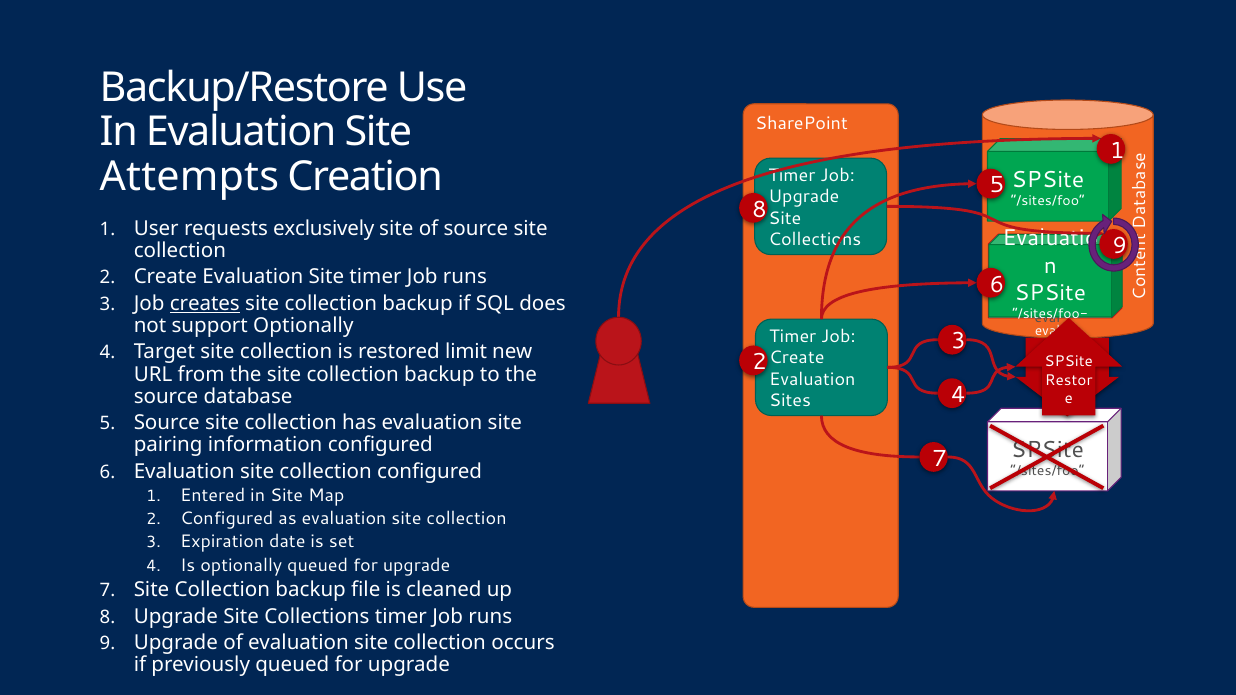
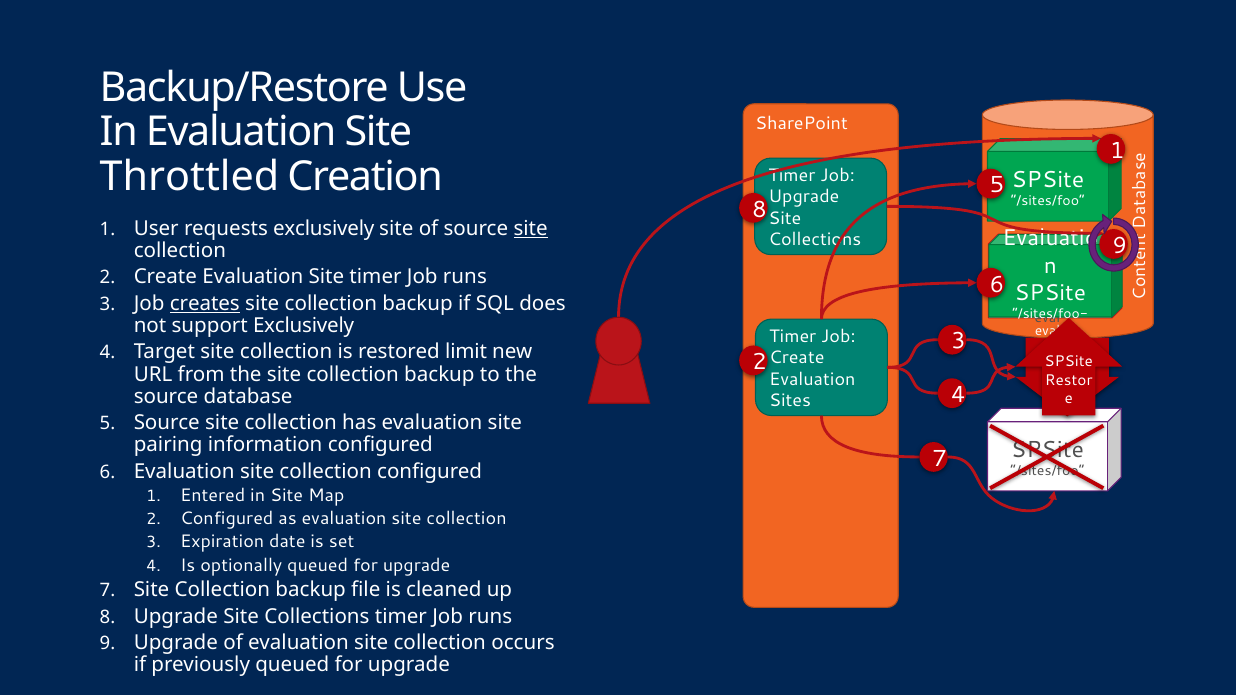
Attempts: Attempts -> Throttled (189, 177)
site underline: none -> present (531, 229)
support Optionally: Optionally -> Exclusively (304, 326)
